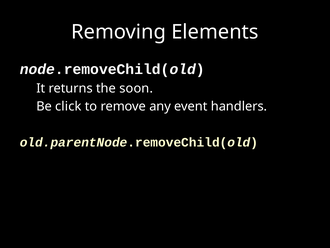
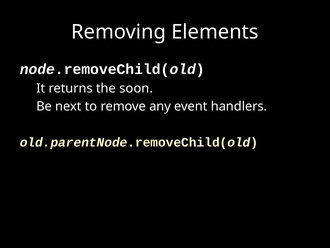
click: click -> next (68, 106)
